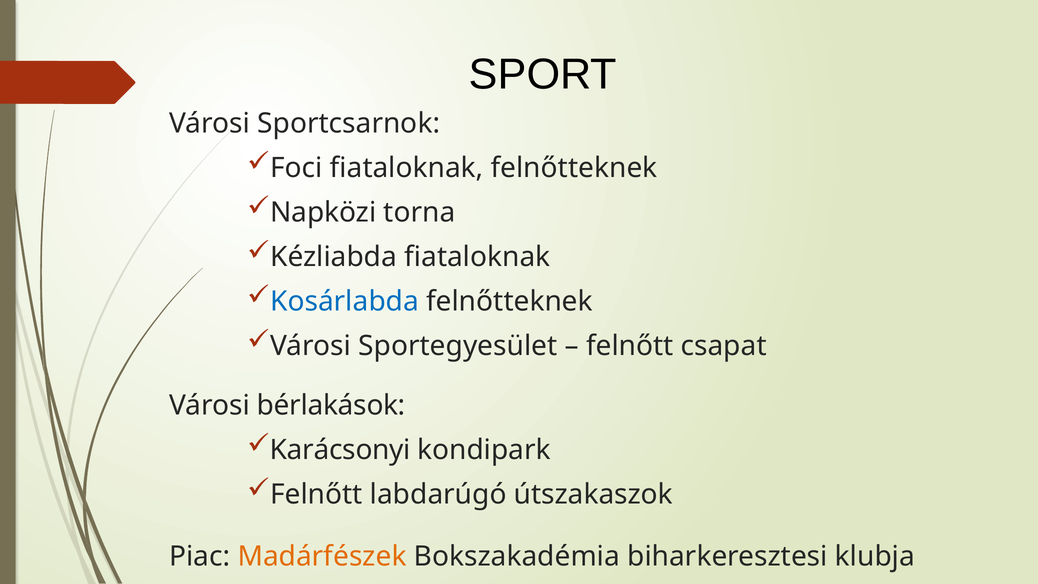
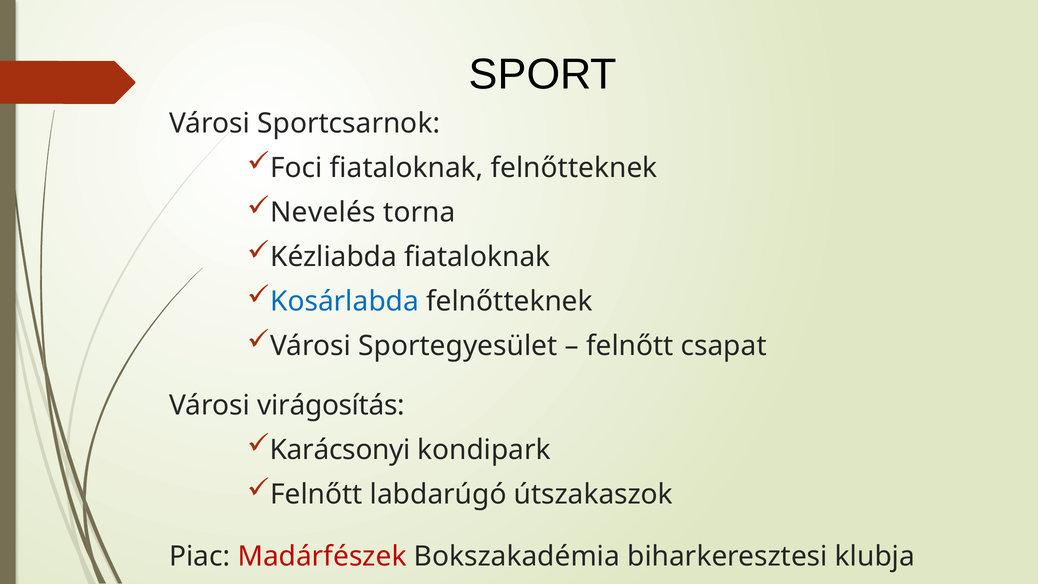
Napközi: Napközi -> Nevelés (323, 212)
bérlakások: bérlakások -> virágosítás (331, 405)
Madárfészek colour: orange -> red (322, 556)
